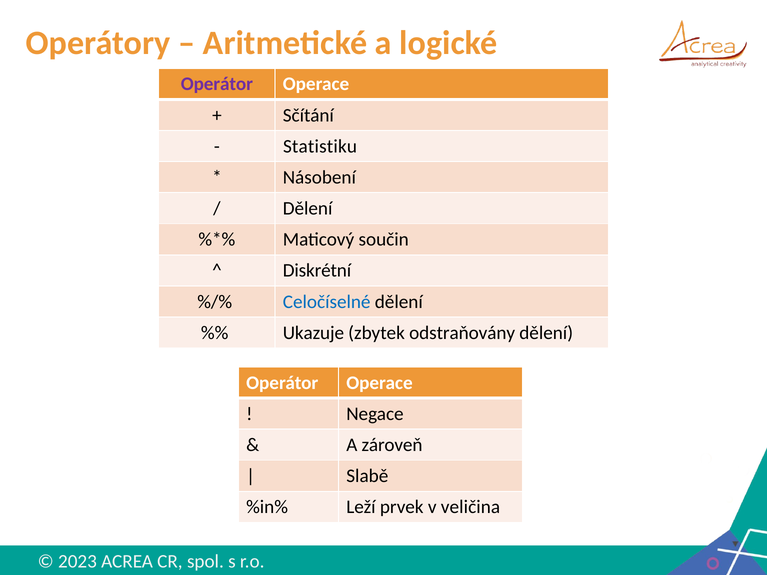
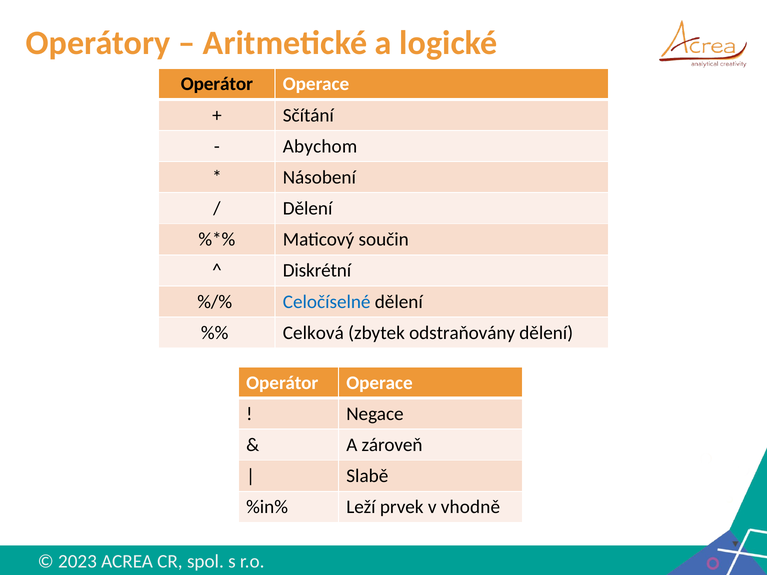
Operátor colour: purple -> black (217, 84)
Statistiku: Statistiku -> Abychom (320, 146)
Ukazuje: Ukazuje -> Celková (313, 333)
veličina: veličina -> vhodně (470, 507)
